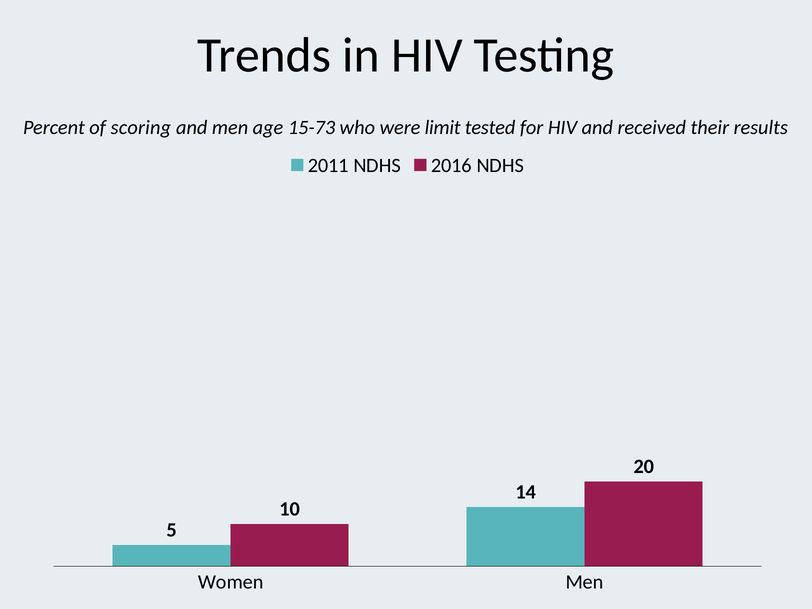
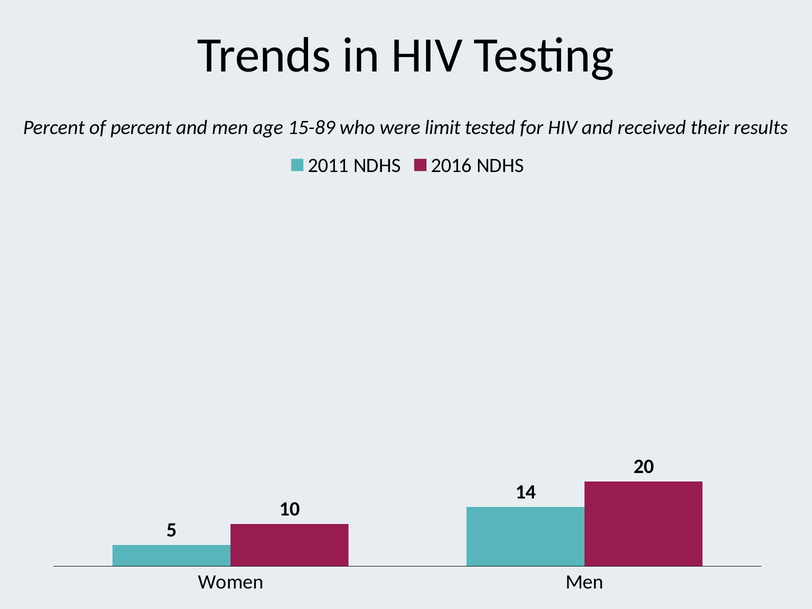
of scoring: scoring -> percent (141, 127)
15-73: 15-73 -> 15-89 (312, 127)
